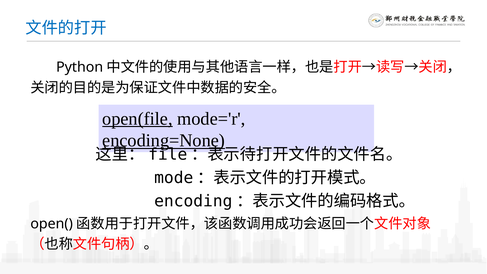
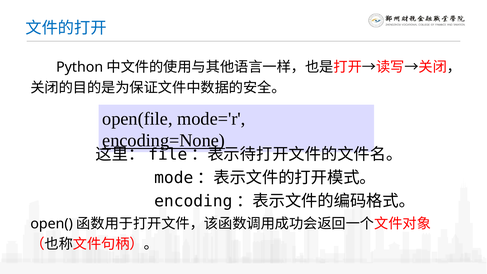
open(file underline: present -> none (137, 119)
